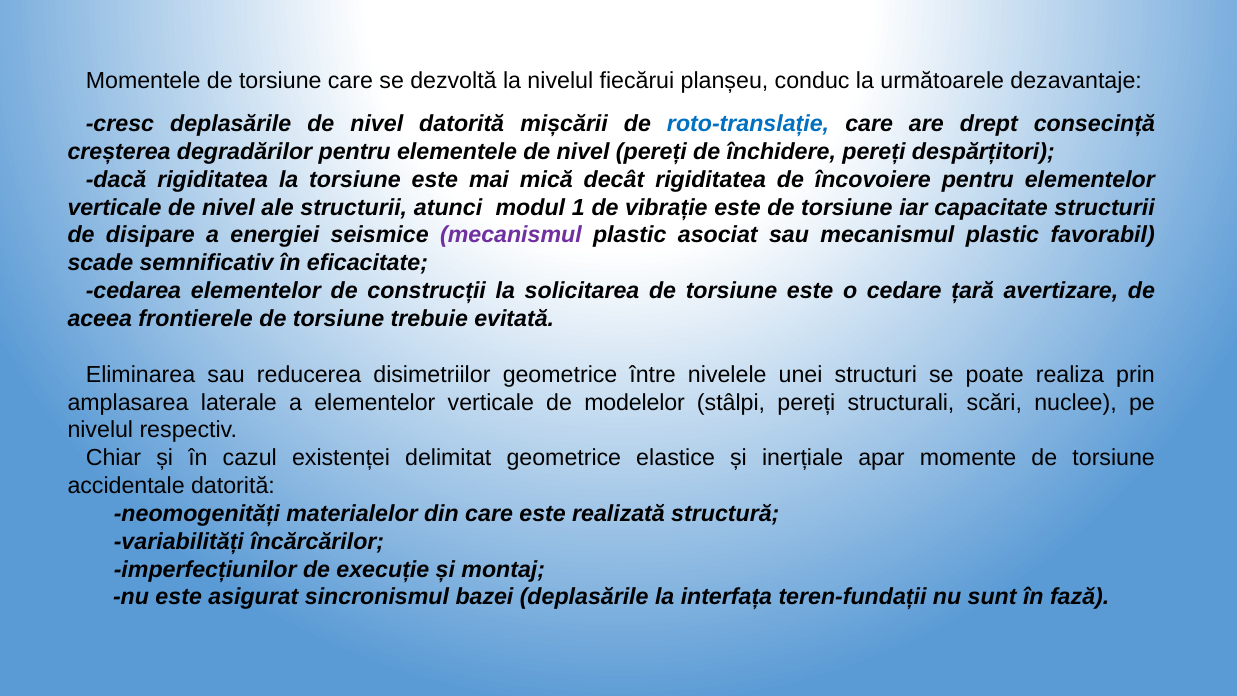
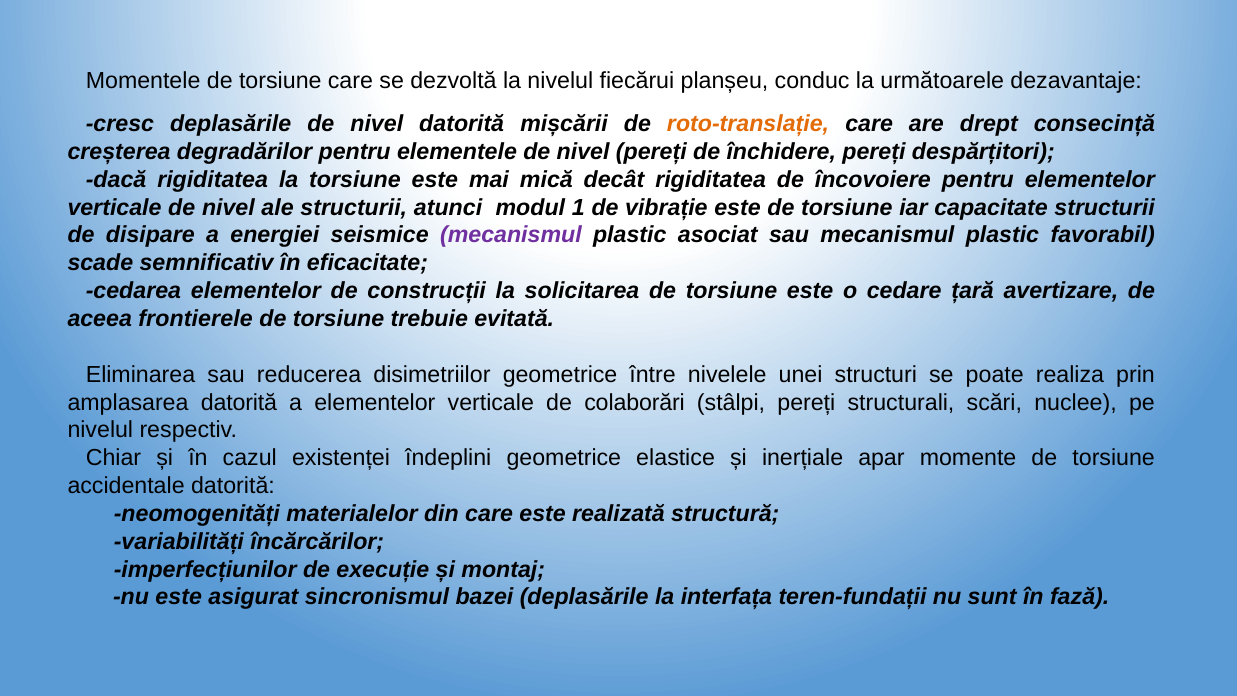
roto-translație colour: blue -> orange (748, 124)
amplasarea laterale: laterale -> datorită (239, 402)
modelelor: modelelor -> colaborări (635, 402)
delimitat: delimitat -> îndeplini (448, 458)
